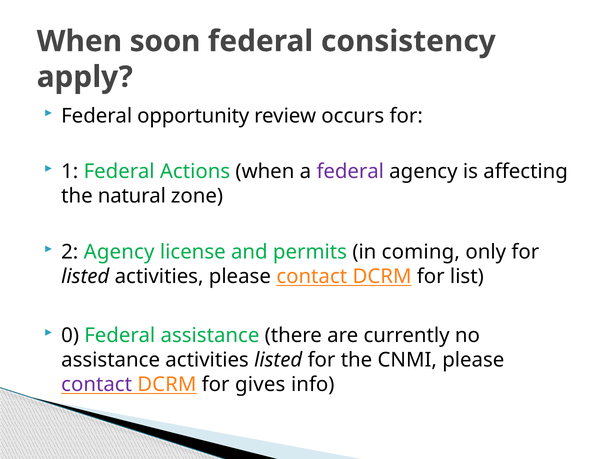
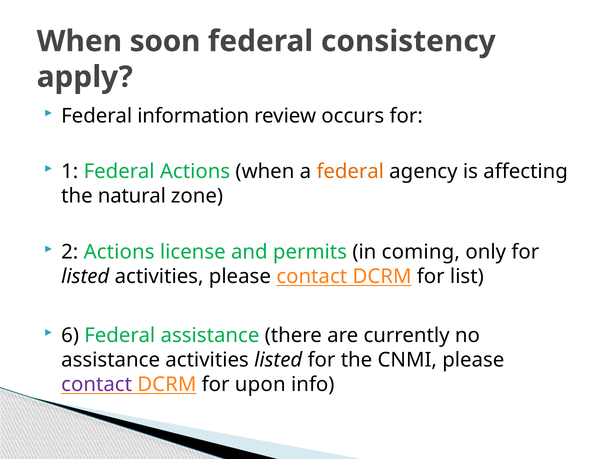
opportunity: opportunity -> information (193, 116)
federal colour: purple -> orange (350, 172)
2 Agency: Agency -> Actions (119, 252)
0: 0 -> 6 (70, 336)
gives: gives -> upon (260, 385)
